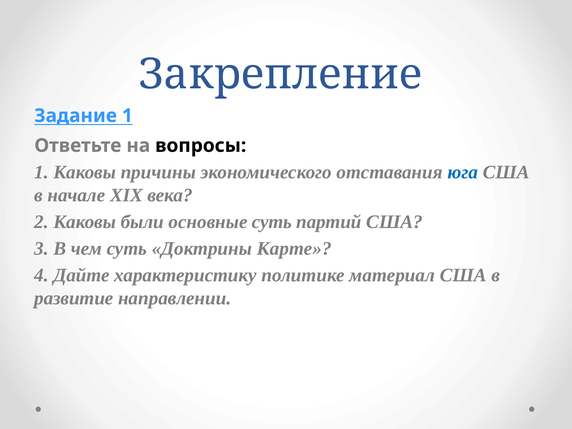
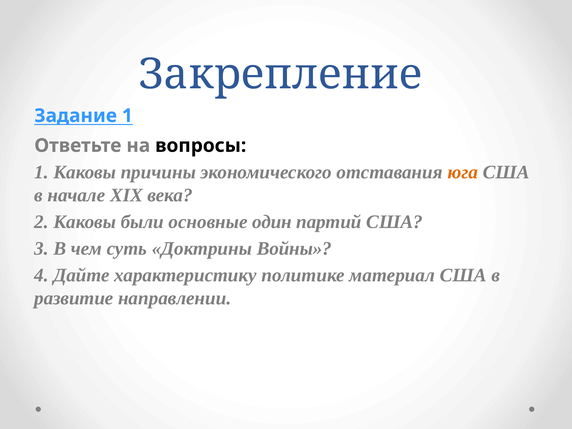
юга colour: blue -> orange (463, 172)
основные суть: суть -> один (272, 222)
Карте: Карте -> Войны (294, 249)
